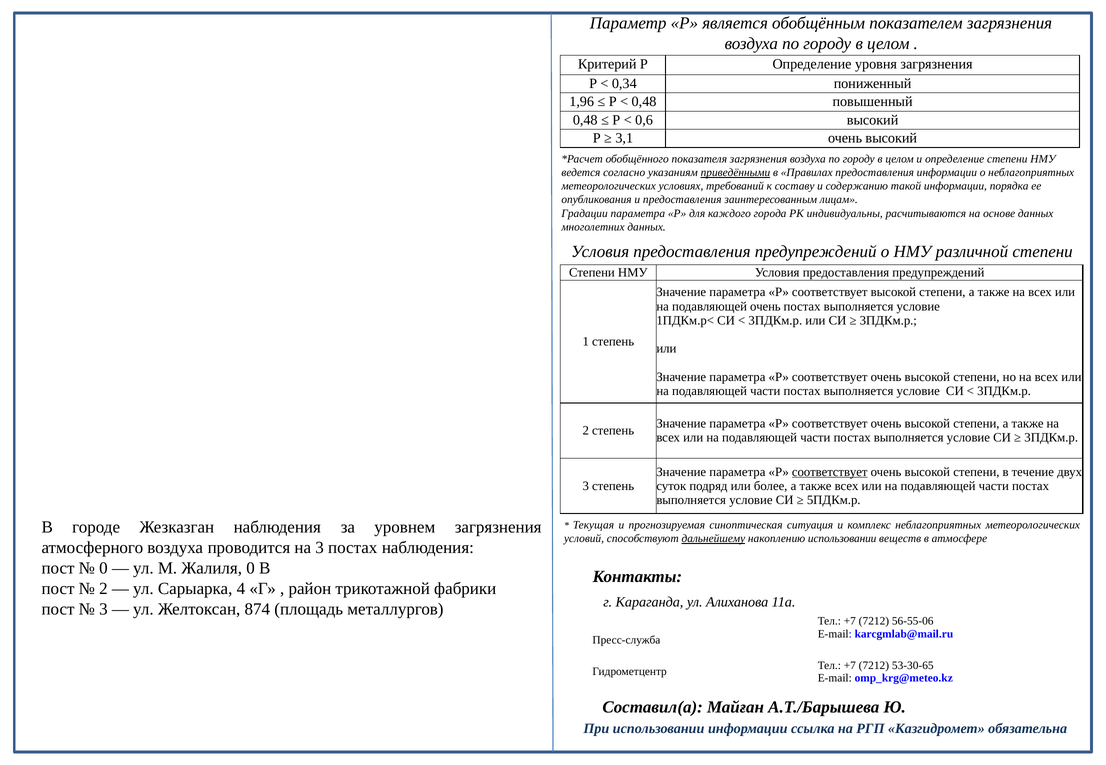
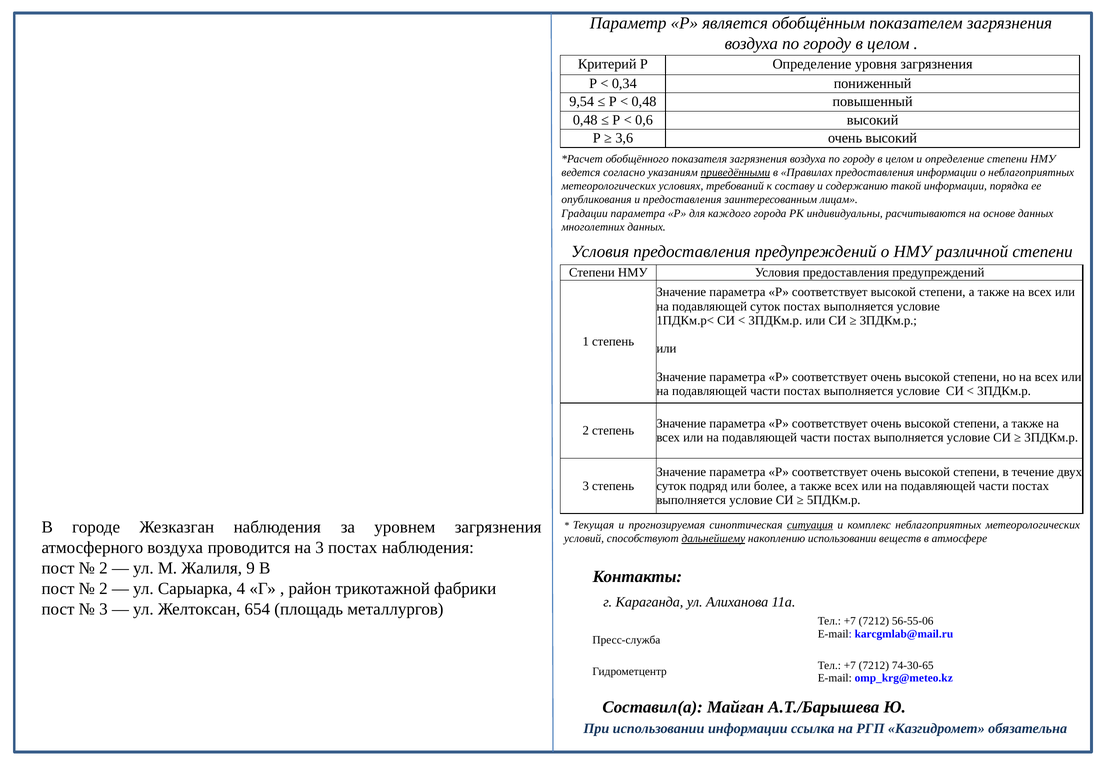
1,96: 1,96 -> 9,54 (582, 102)
3,1: 3,1 -> 3,6 (624, 138)
подавляющей очень: очень -> суток (765, 307)
соответствует underline: present -> none (830, 472)
ситуация underline: none -> present (810, 525)
0: 0 -> 2 (103, 569)
Жалиля 0: 0 -> 9 (251, 569)
874: 874 -> 654 (257, 610)
53-30-65: 53-30-65 -> 74-30-65 (913, 666)
